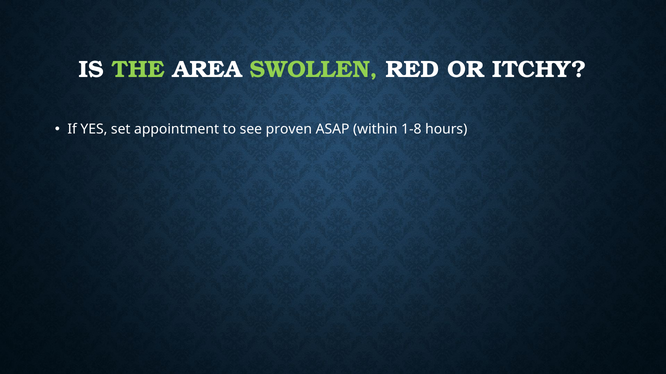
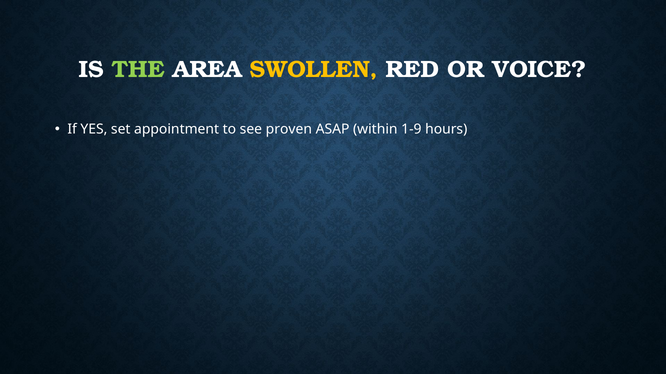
SWOLLEN colour: light green -> yellow (314, 69)
ITCHY: ITCHY -> VOICE (539, 69)
1-8: 1-8 -> 1-9 (411, 130)
